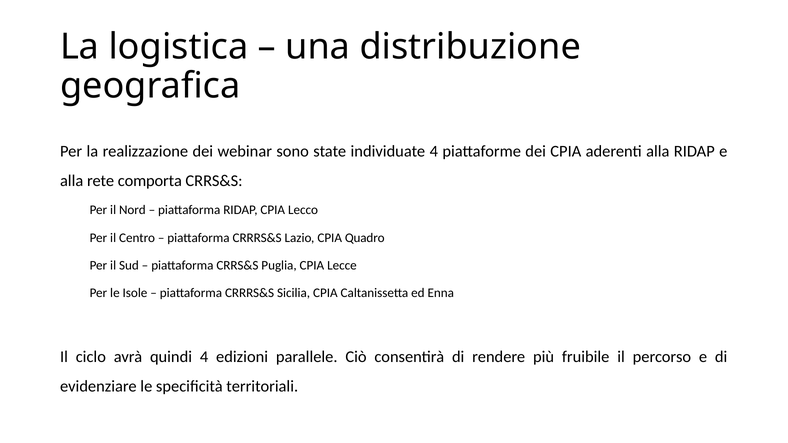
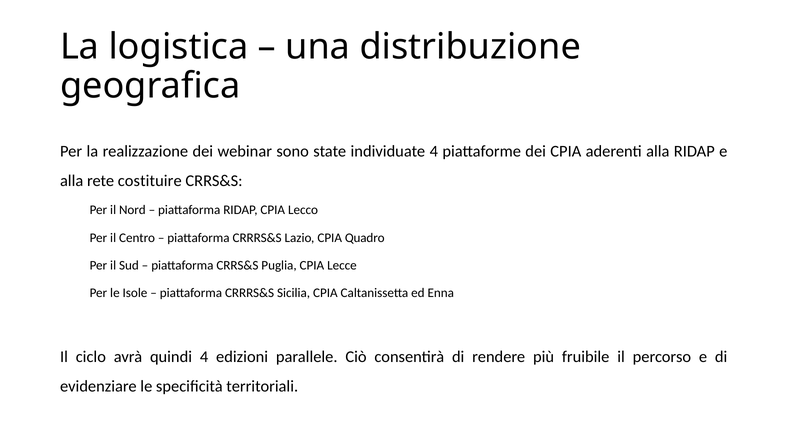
comporta: comporta -> costituire (150, 181)
